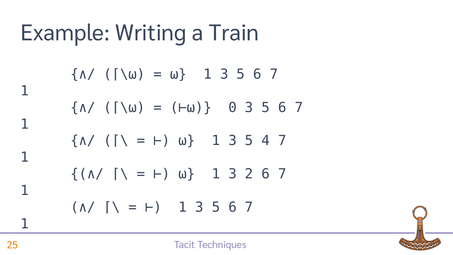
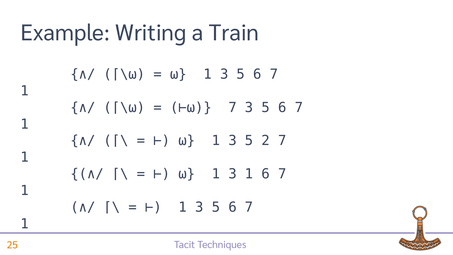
0: 0 -> 7 (233, 107)
4: 4 -> 2 (266, 141)
3 2: 2 -> 1 (249, 174)
